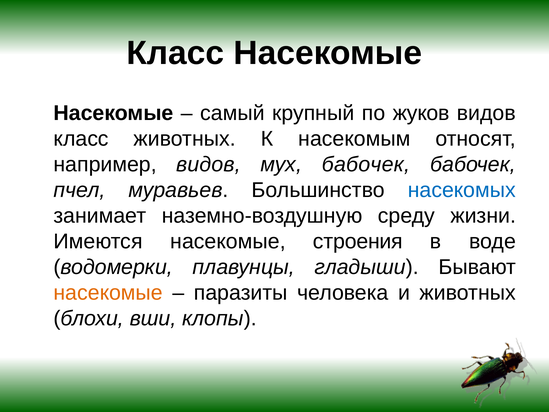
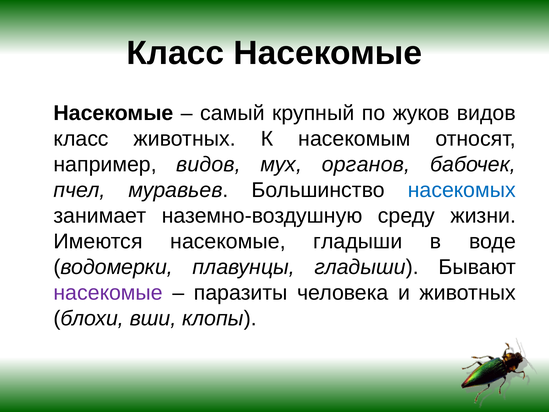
мух бабочек: бабочек -> органов (366, 164)
насекомые строения: строения -> гладыши (358, 241)
насекомые colour: orange -> purple (108, 293)
